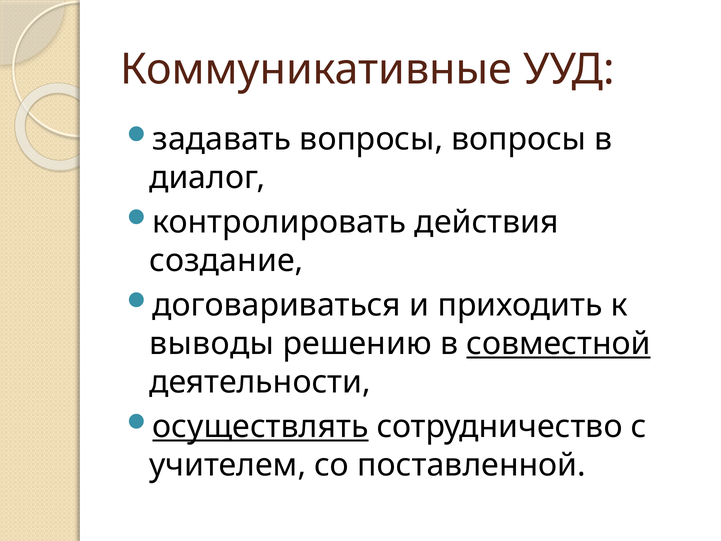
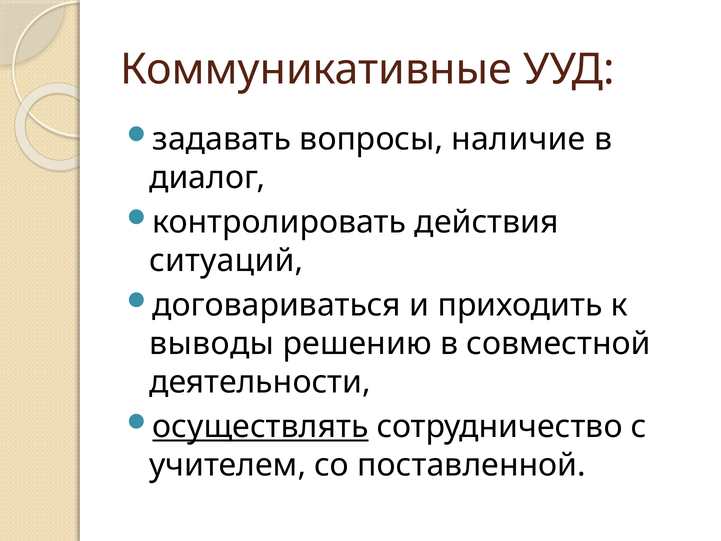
вопросы вопросы: вопросы -> наличие (519, 139)
создание: создание -> ситуаций (226, 261)
совместной underline: present -> none (559, 344)
